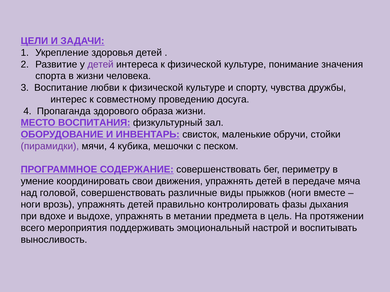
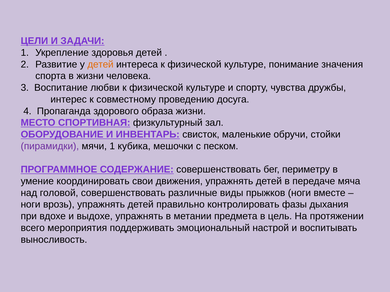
детей colour: purple -> orange (101, 64)
ВОСПИТАНИЯ: ВОСПИТАНИЯ -> СПОРТИВНАЯ (94, 123)
мячи 4: 4 -> 1 (112, 146)
